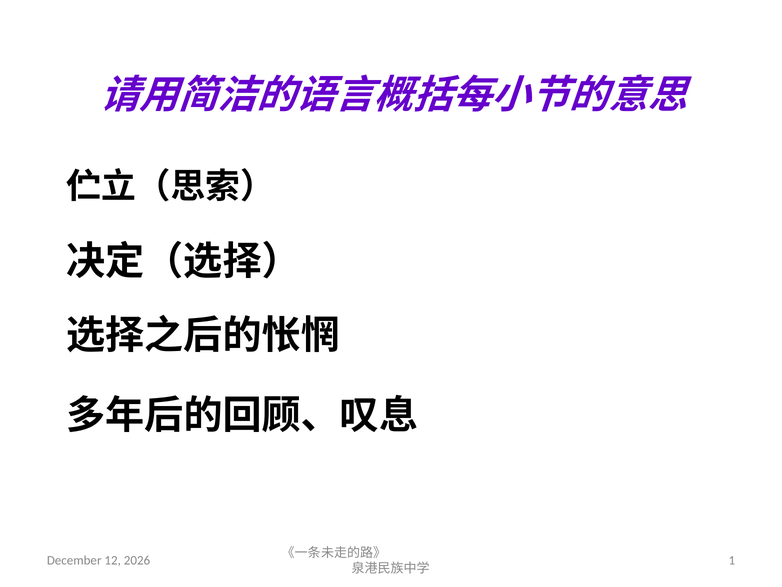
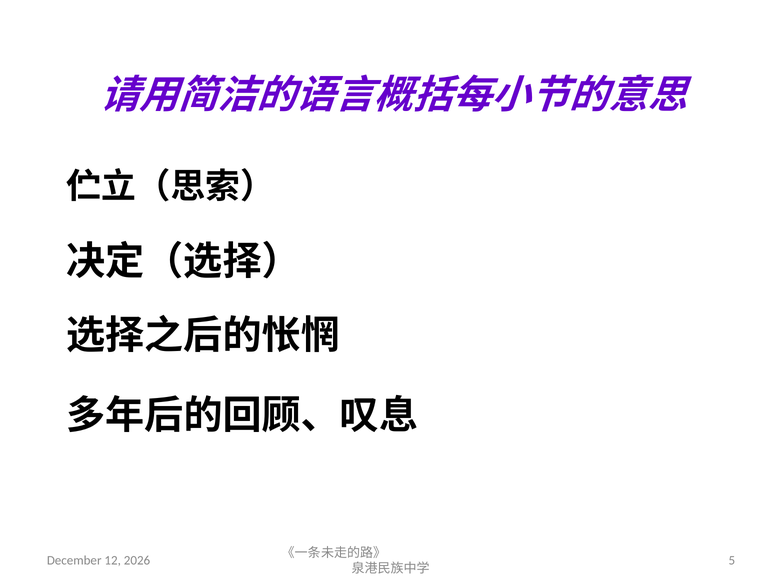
1: 1 -> 5 (732, 560)
